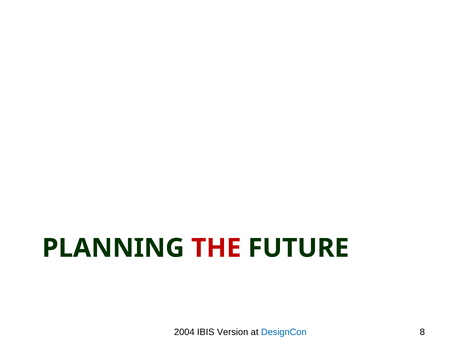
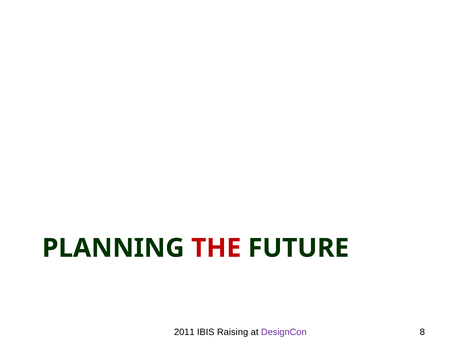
2004: 2004 -> 2011 (184, 332)
Version: Version -> Raising (233, 332)
DesignCon colour: blue -> purple (284, 332)
